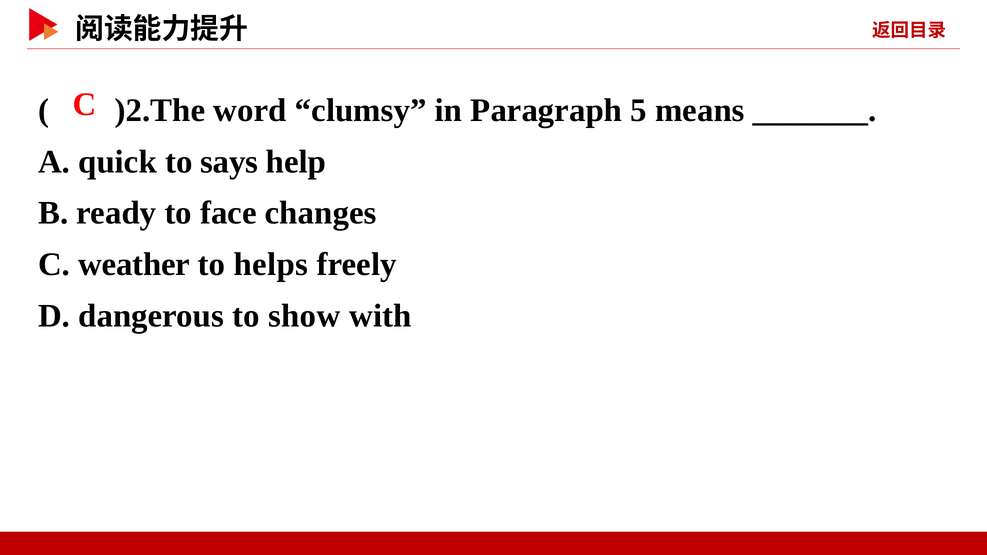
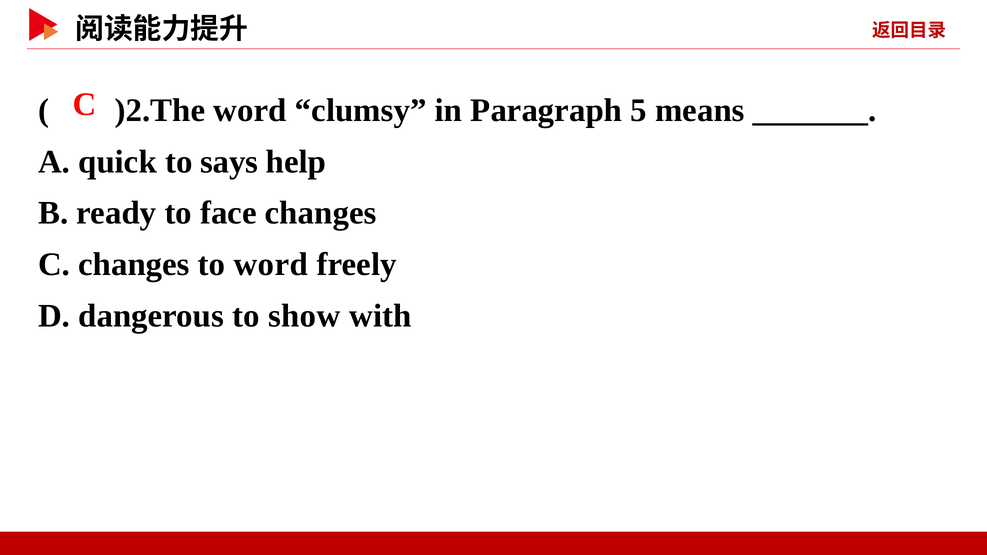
C weather: weather -> changes (134, 264)
to helps: helps -> word (271, 264)
